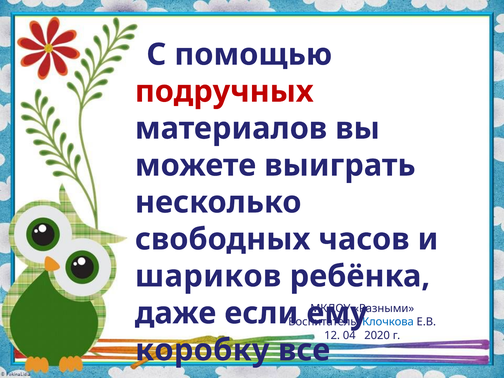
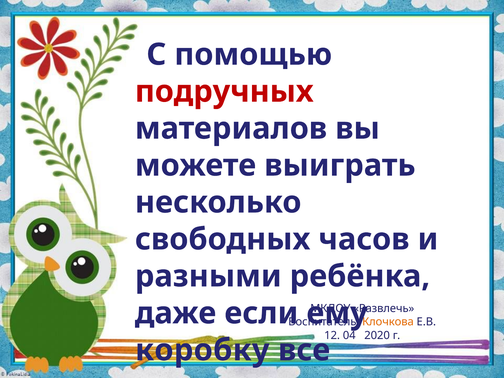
шариков: шариков -> разными (208, 276)
Разными: Разными -> Развлечь (384, 309)
Клочкова colour: blue -> orange (388, 322)
